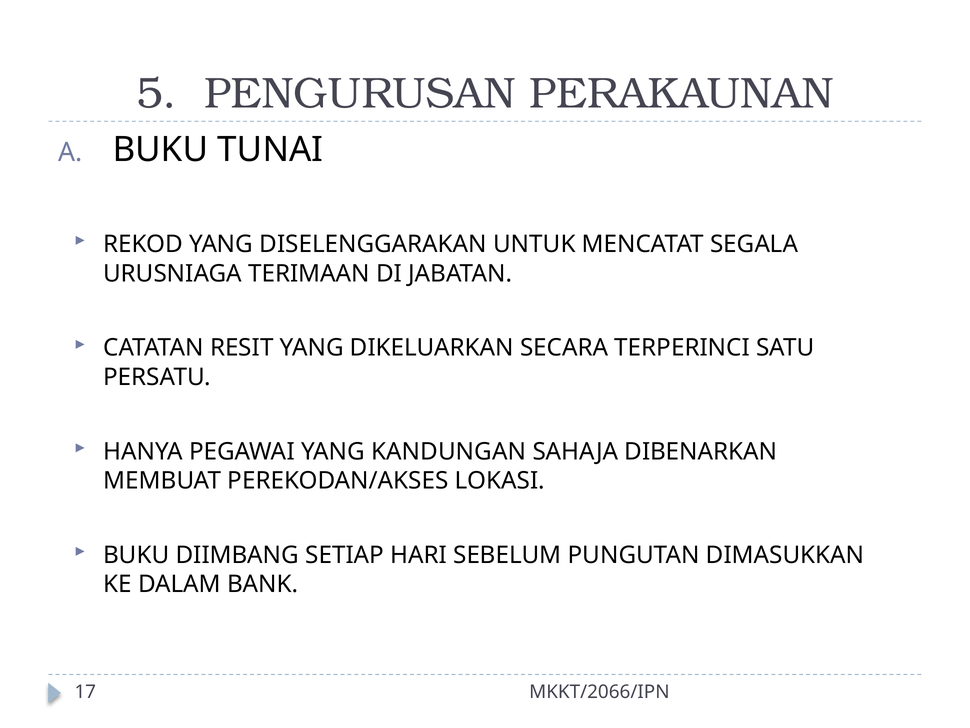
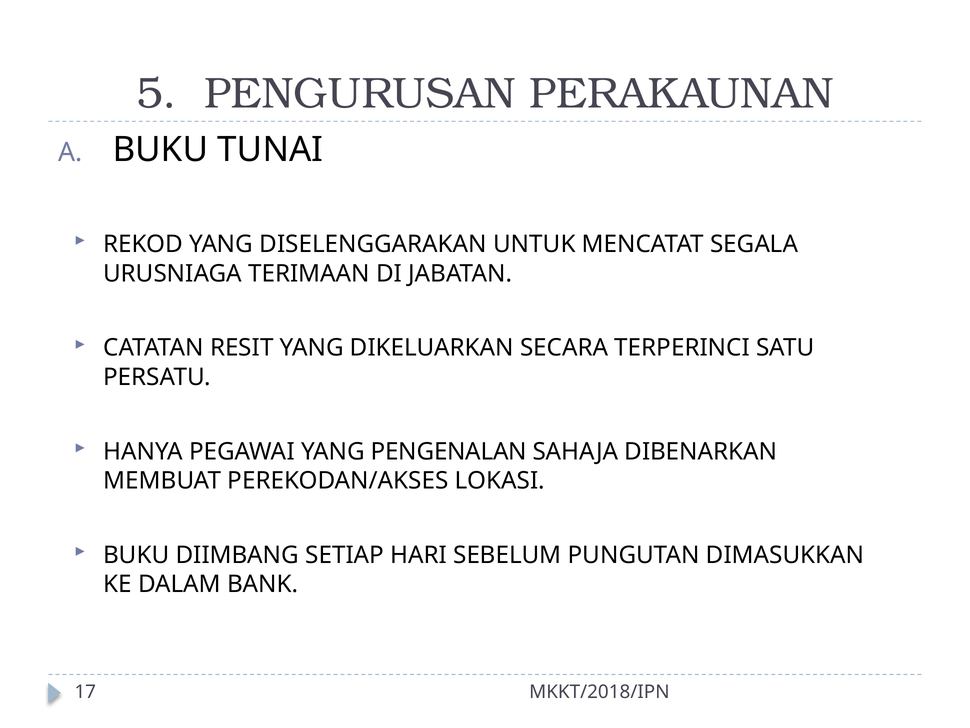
KANDUNGAN: KANDUNGAN -> PENGENALAN (449, 451)
MKKT/2066/IPN: MKKT/2066/IPN -> MKKT/2018/IPN (599, 692)
